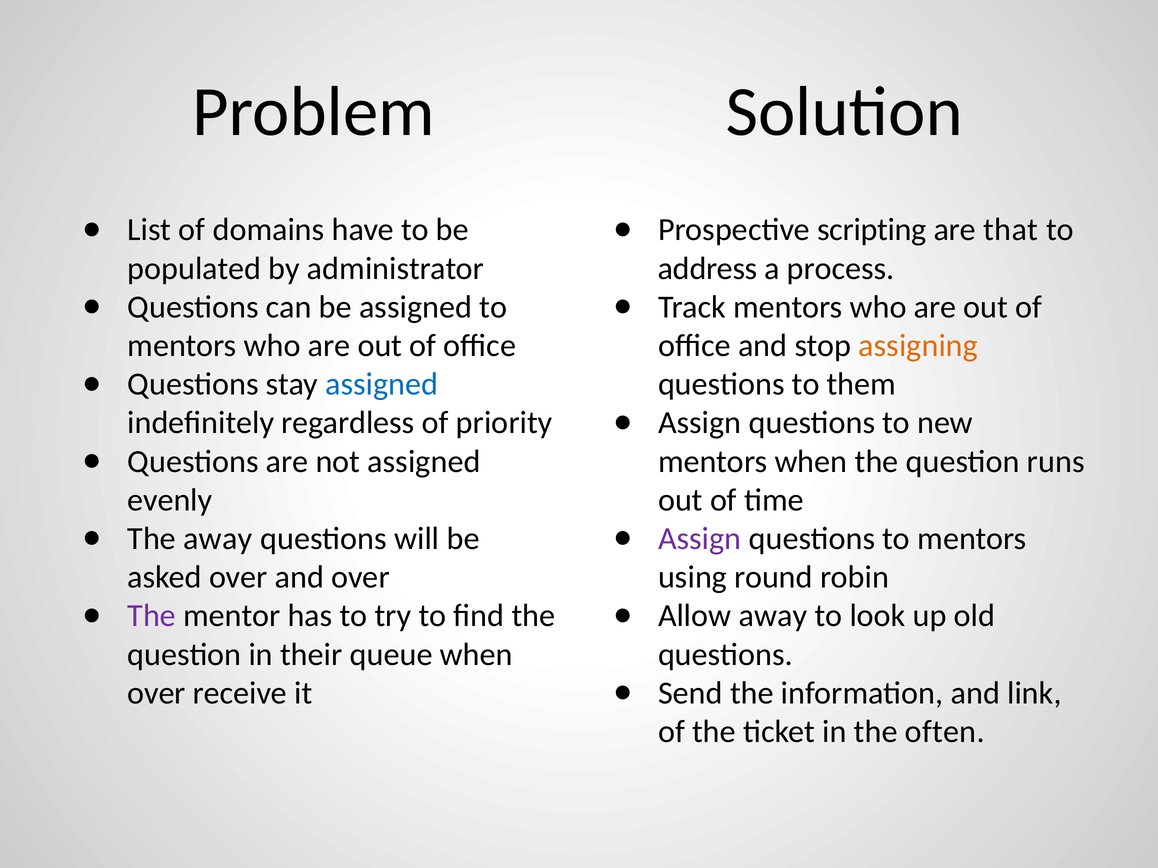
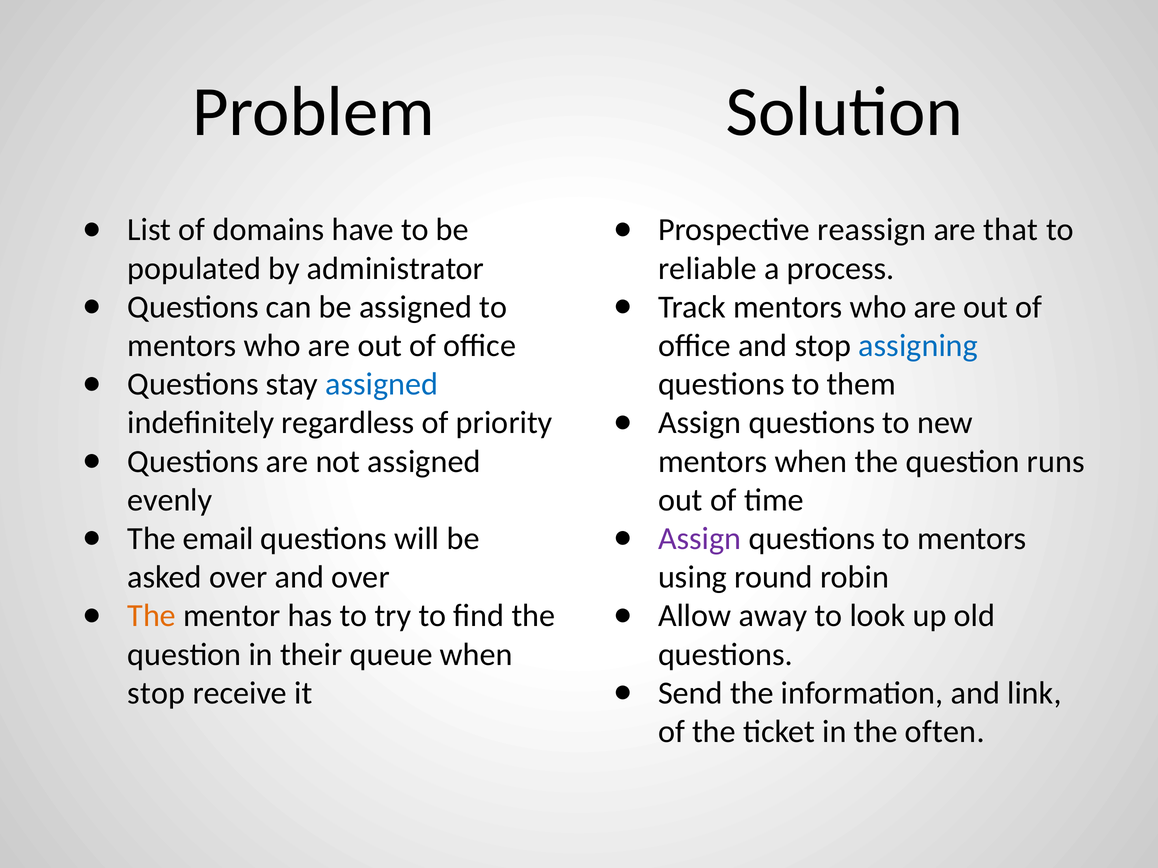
scripting: scripting -> reassign (872, 230)
address: address -> reliable (707, 269)
assigning colour: orange -> blue (918, 346)
The away: away -> email (218, 539)
The colour: purple -> orange (152, 616)
over: over -> stop (156, 693)
